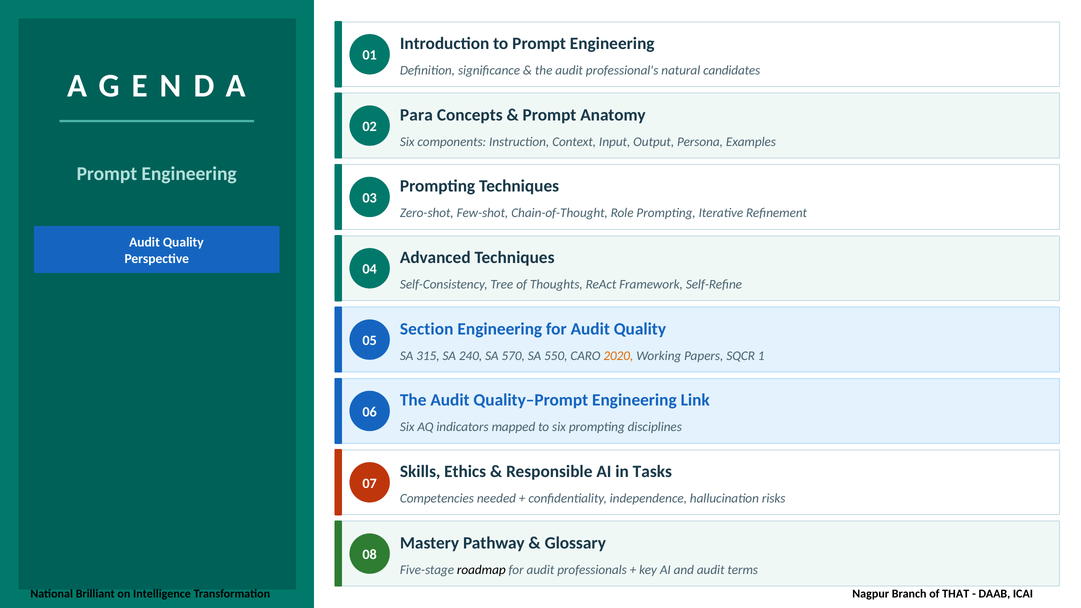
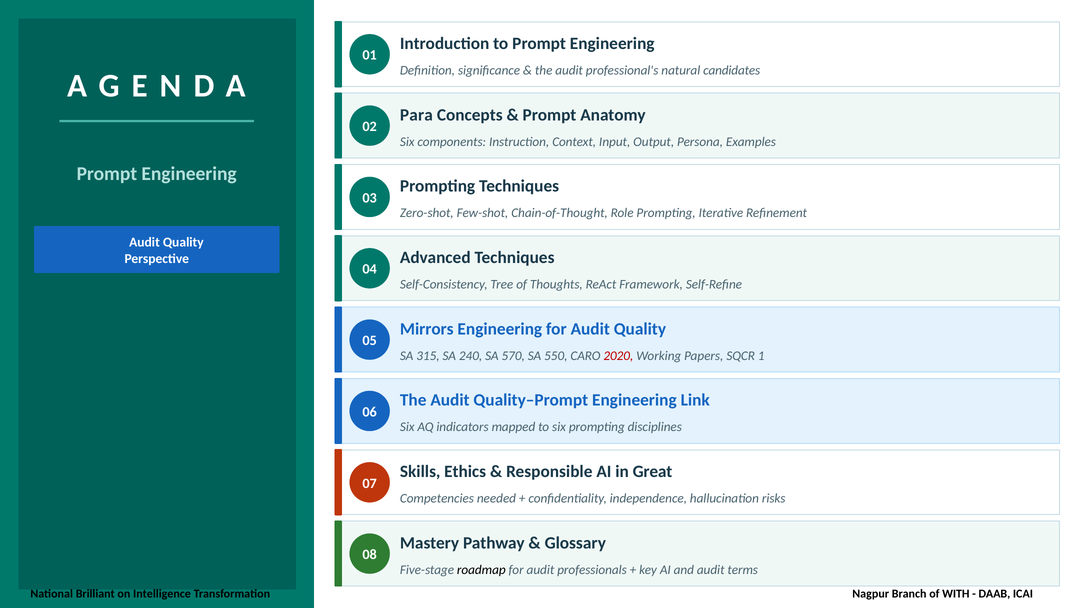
Section: Section -> Mirrors (427, 329)
2020 colour: orange -> red (618, 356)
Tasks: Tasks -> Great (652, 472)
THAT: THAT -> WITH (956, 594)
